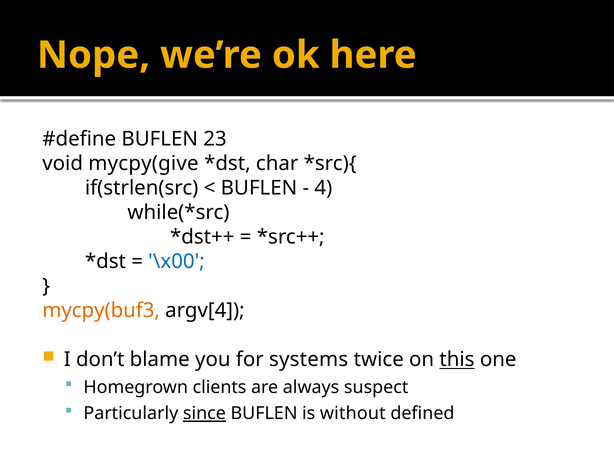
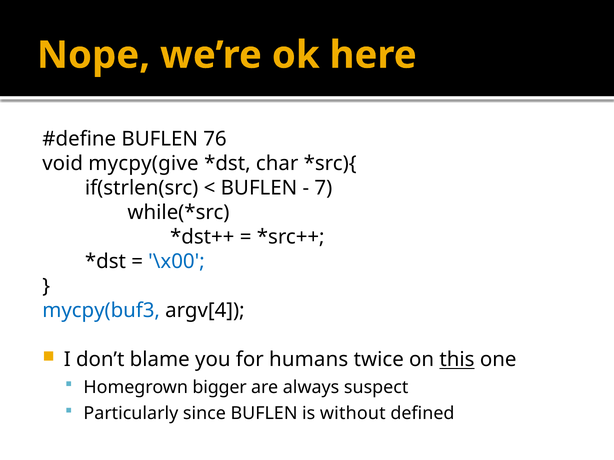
23: 23 -> 76 (215, 139)
4: 4 -> 7 (323, 188)
mycpy(buf3 colour: orange -> blue (101, 311)
systems: systems -> humans (309, 360)
clients: clients -> bigger (220, 388)
since underline: present -> none (204, 414)
